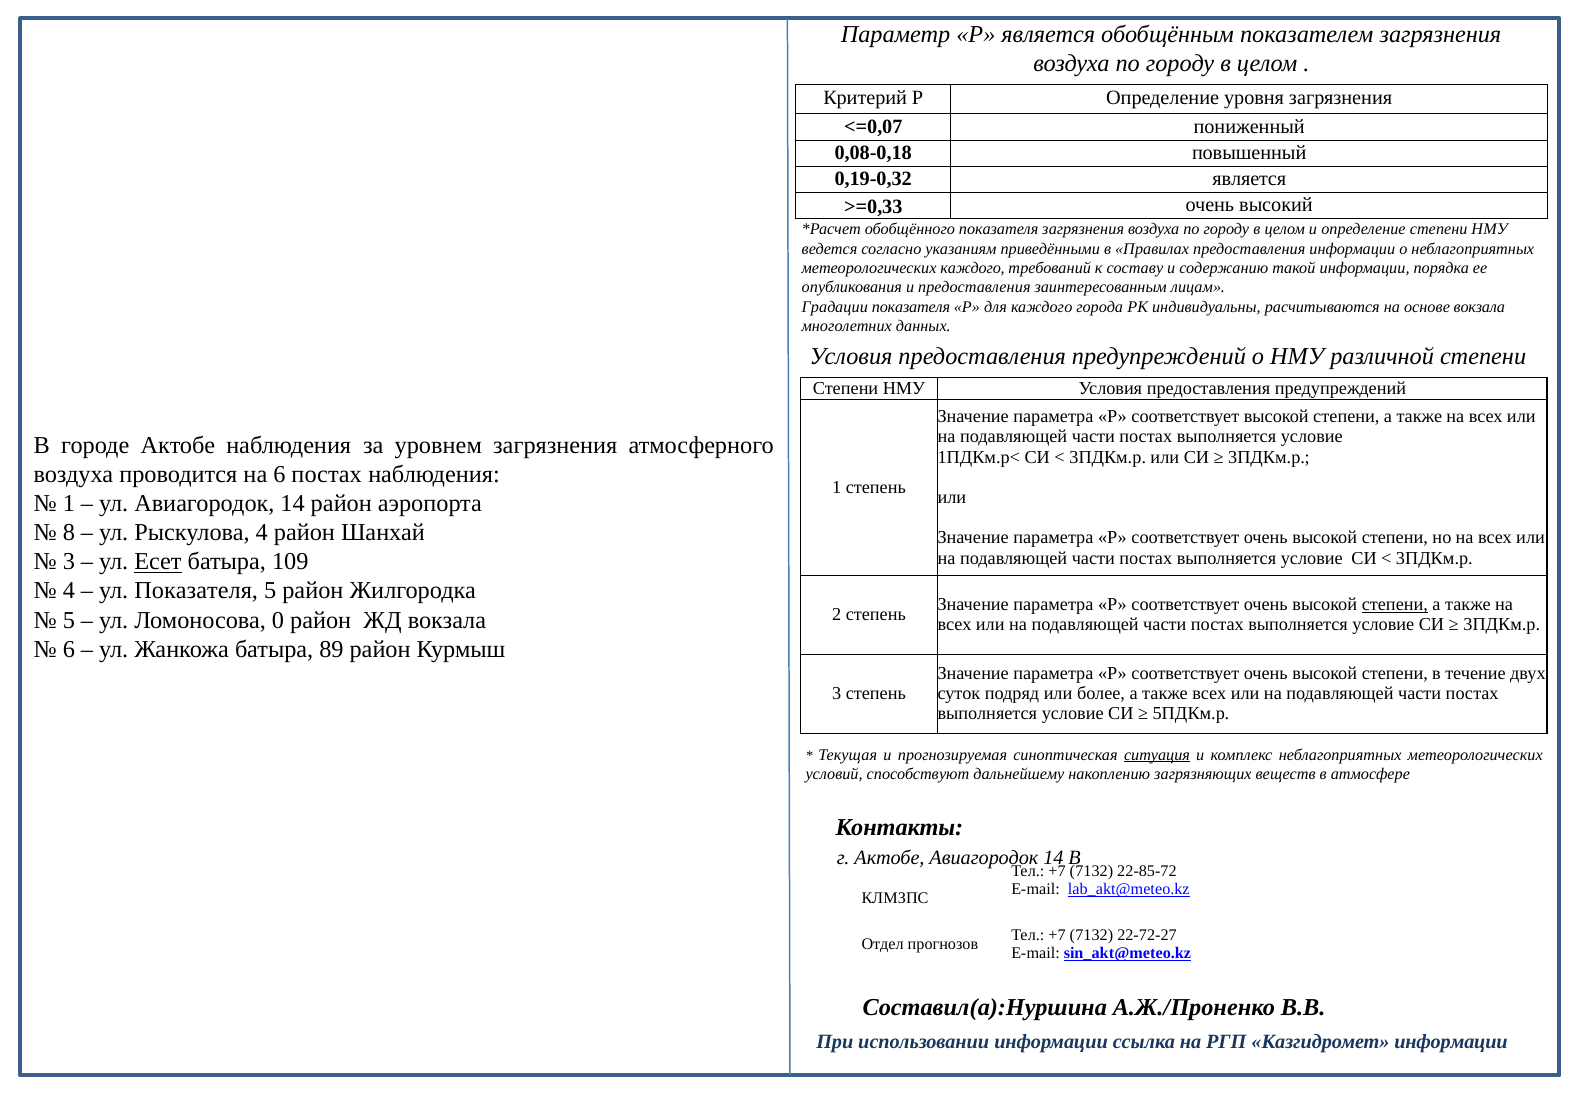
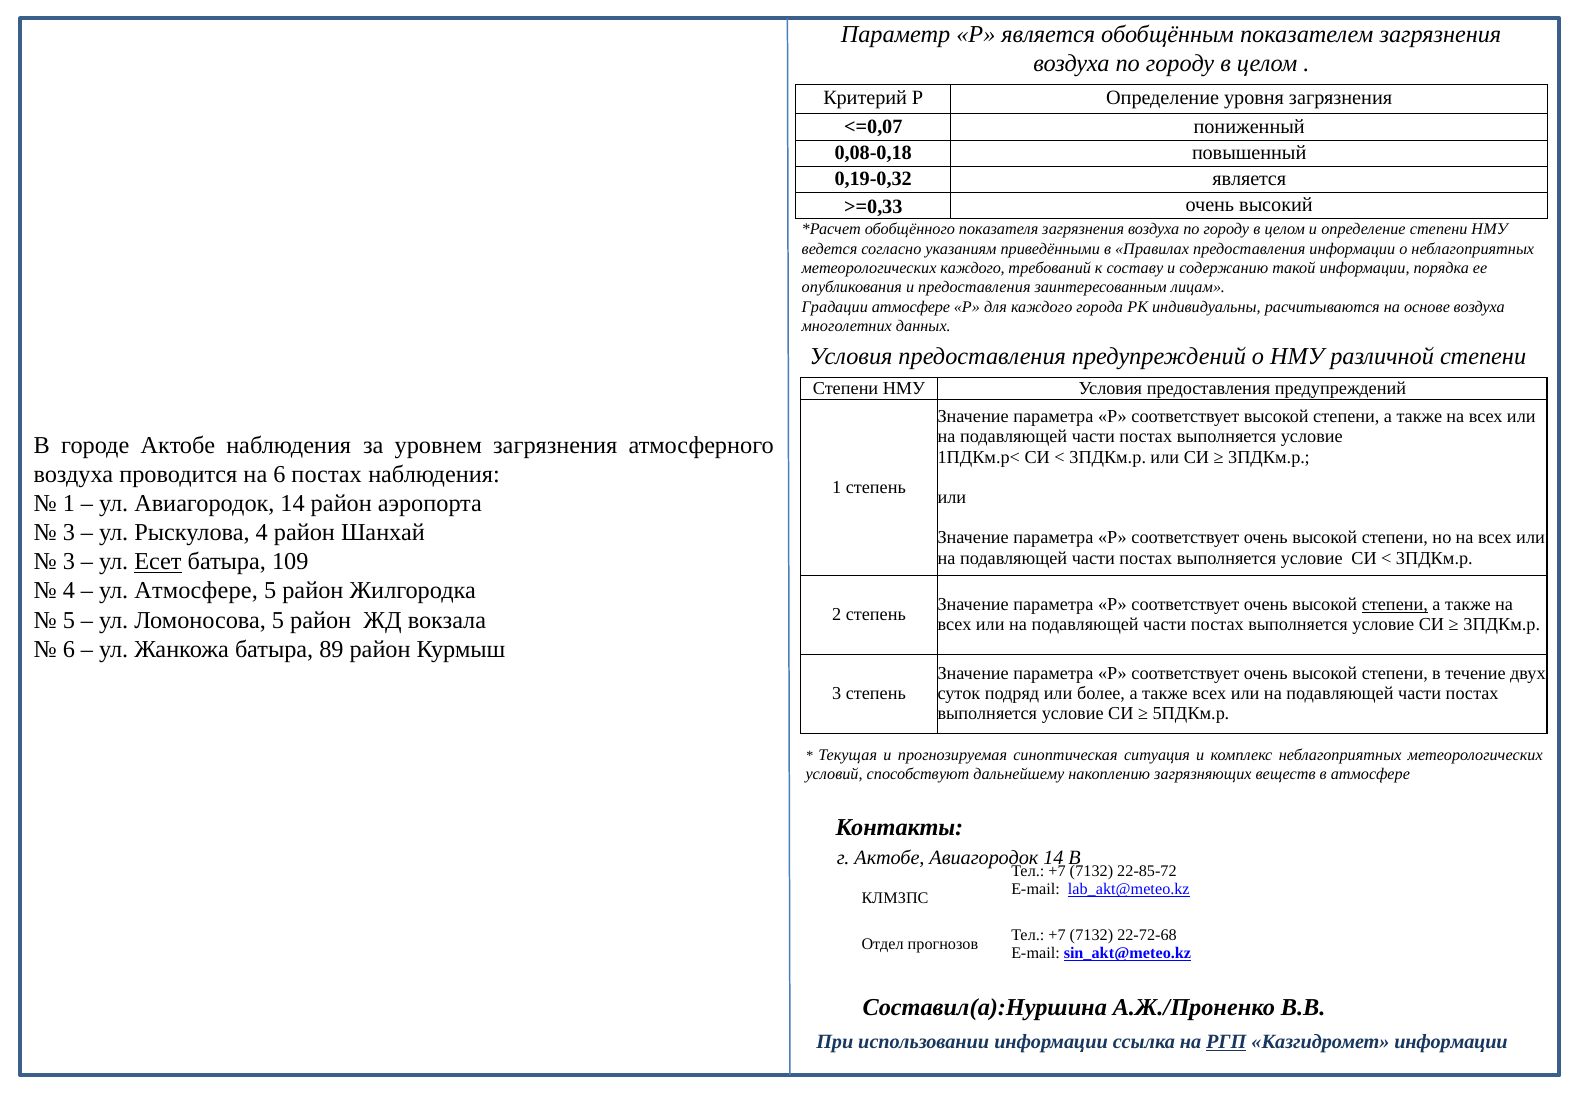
Градации показателя: показателя -> атмосфере (911, 307)
основе вокзала: вокзала -> воздуха (1479, 307)
8: 8 -> 3 (69, 533)
ул Показателя: Показателя -> Атмосфере (196, 591)
Ломоносова 0: 0 -> 5 (278, 620)
ситуация underline: present -> none (1157, 755)
22-72-27: 22-72-27 -> 22-72-68 (1147, 935)
РГП underline: none -> present (1226, 1042)
